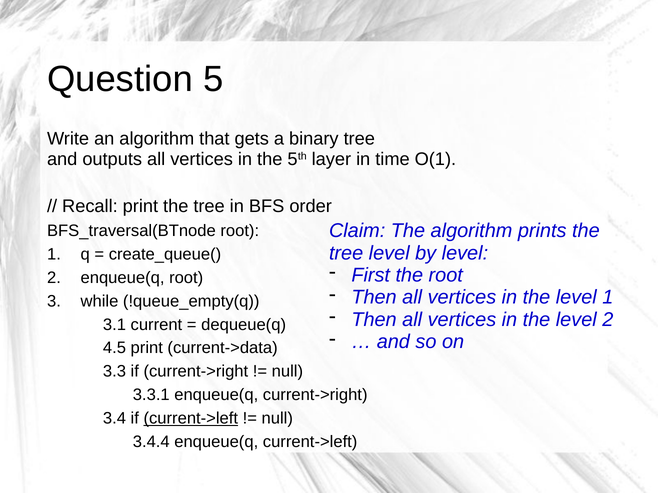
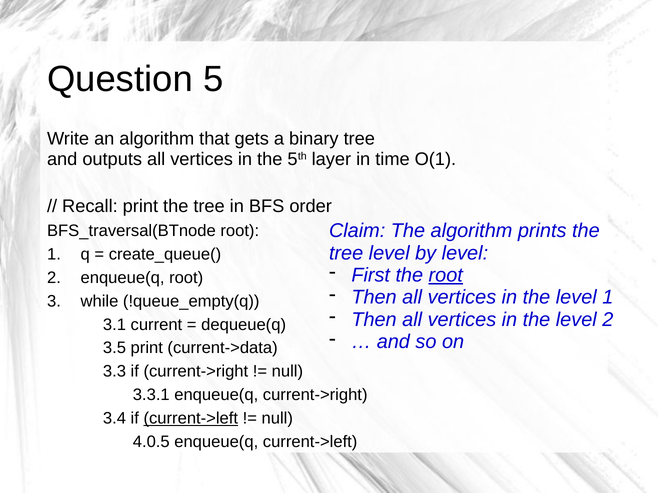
root underline: none -> present (446, 275)
4.5: 4.5 -> 3.5 (115, 348)
3.4.4: 3.4.4 -> 4.0.5 (151, 442)
